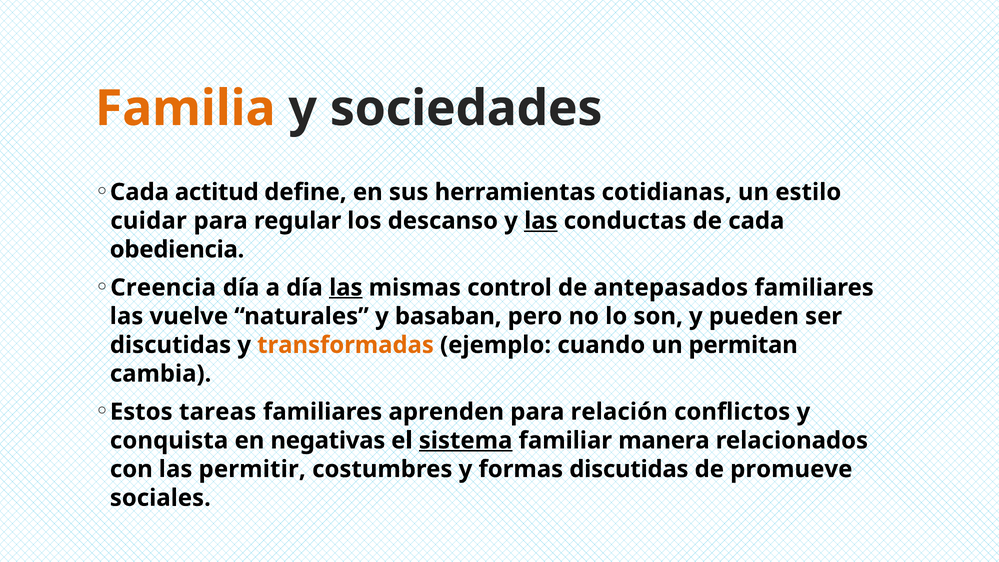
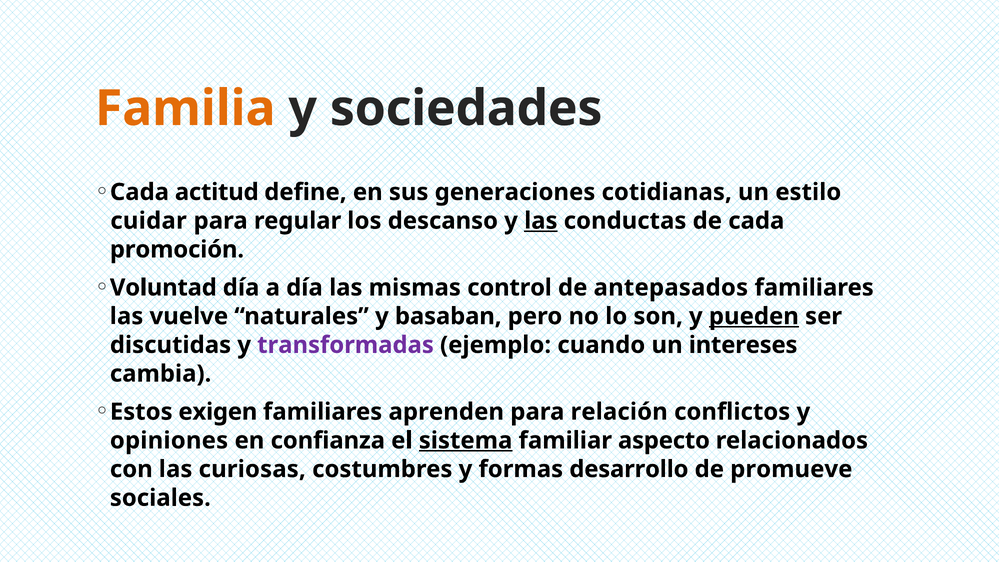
herramientas: herramientas -> generaciones (515, 192)
obediencia: obediencia -> promoción (177, 250)
Creencia: Creencia -> Voluntad (163, 288)
las underline: present -> none (346, 288)
pueden underline: none -> present (754, 316)
transformadas colour: orange -> purple (346, 345)
permitan: permitan -> intereses (743, 345)
tareas: tareas -> exigen (218, 412)
conquista: conquista -> opiniones (169, 440)
negativas: negativas -> confianza (328, 440)
manera: manera -> aspecto (664, 440)
permitir: permitir -> curiosas (252, 469)
formas discutidas: discutidas -> desarrollo (629, 469)
